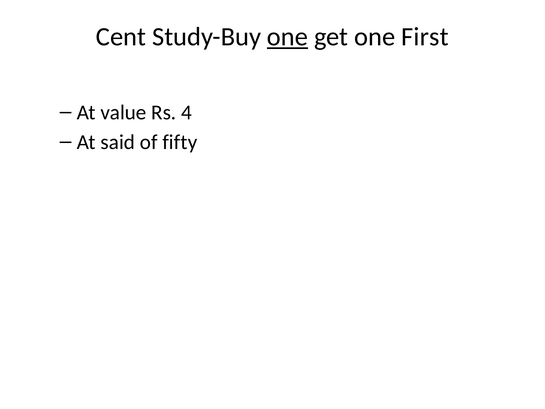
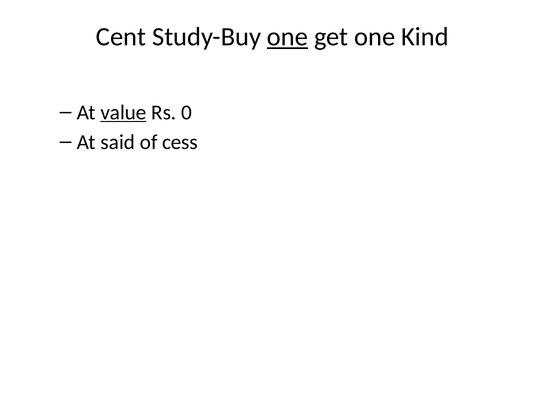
First: First -> Kind (425, 37)
value underline: none -> present (123, 112)
4: 4 -> 0 (186, 112)
fifty: fifty -> cess (180, 142)
